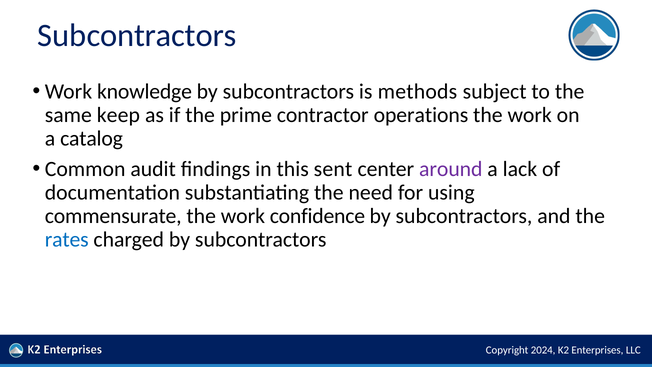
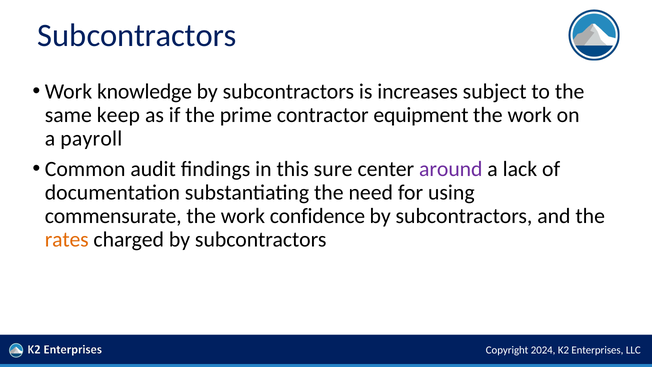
methods: methods -> increases (418, 91)
operations: operations -> equipment (421, 115)
catalog: catalog -> payroll (91, 138)
sent: sent -> sure (333, 169)
rates colour: blue -> orange (67, 239)
